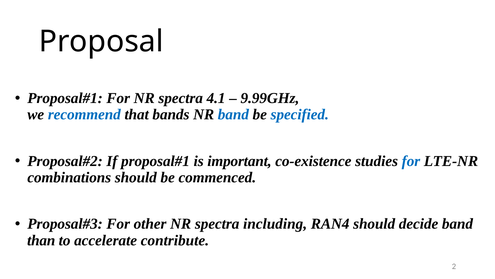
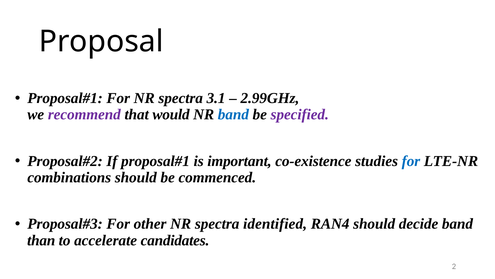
4.1: 4.1 -> 3.1 (216, 98)
9.99GHz: 9.99GHz -> 2.99GHz (270, 98)
recommend colour: blue -> purple (84, 114)
bands: bands -> would (171, 114)
specified colour: blue -> purple (300, 114)
including: including -> identified (275, 224)
contribute: contribute -> candidates (175, 240)
